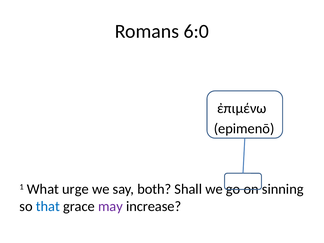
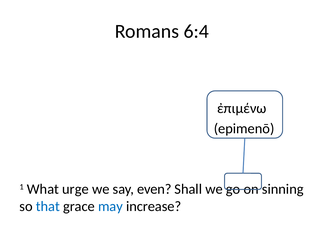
6:0: 6:0 -> 6:4 (196, 31)
both: both -> even (154, 189)
may colour: purple -> blue (110, 206)
